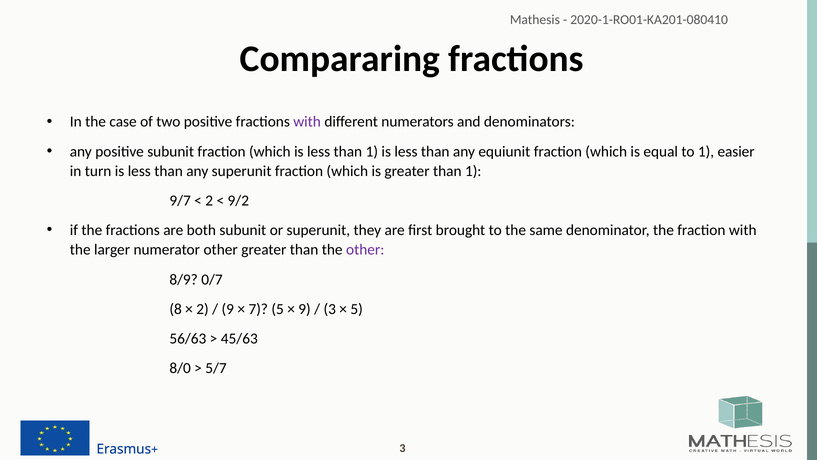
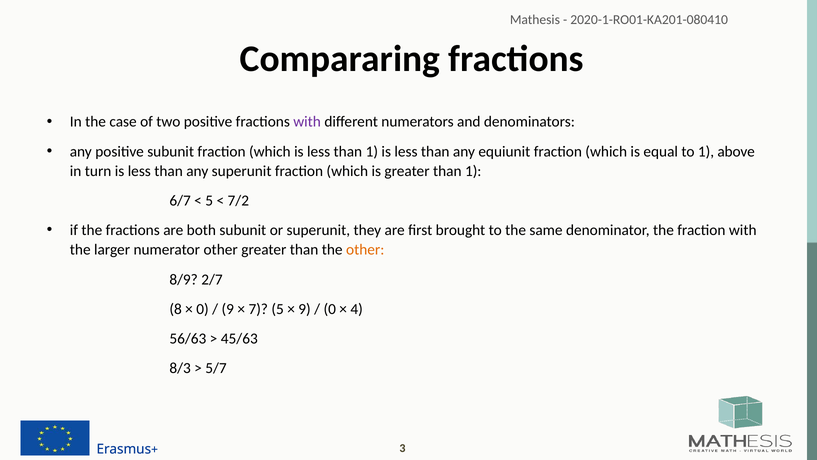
easier: easier -> above (736, 151)
9/7: 9/7 -> 6/7 (180, 201)
2: 2 -> 5 (209, 201)
9/2: 9/2 -> 7/2 (238, 201)
other colour: purple -> orange (365, 250)
0/7: 0/7 -> 2/7 (212, 279)
2: 2 -> 0 (203, 309)
3: 3 -> 0 (330, 309)
5: 5 -> 4 (357, 309)
8/0: 8/0 -> 8/3 (180, 368)
